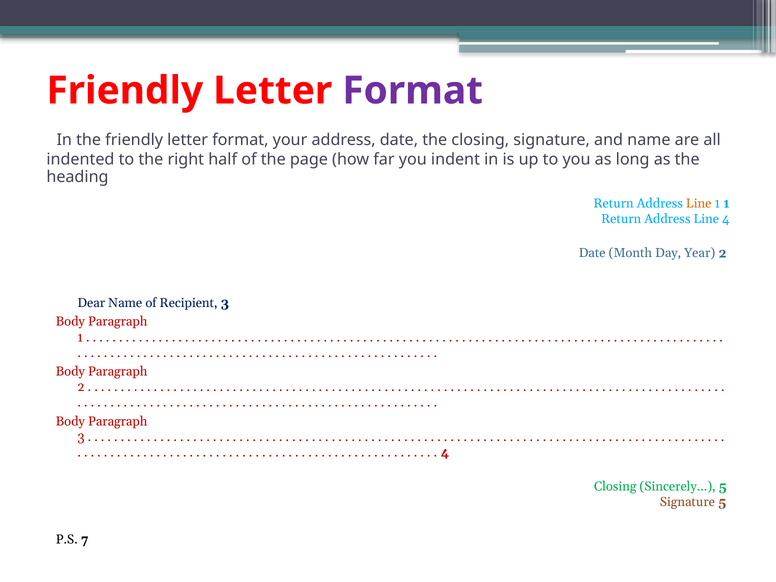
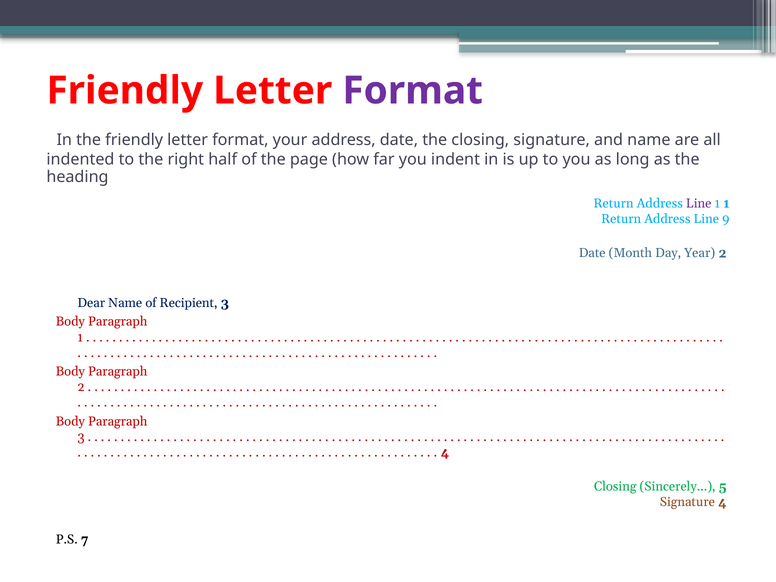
Line colour: orange -> purple (699, 203)
Line 4: 4 -> 9 (726, 219)
Signature 5: 5 -> 4 (722, 502)
